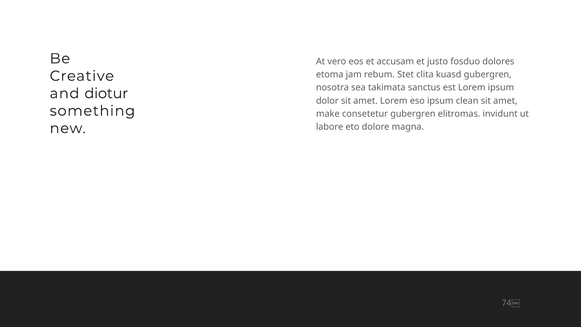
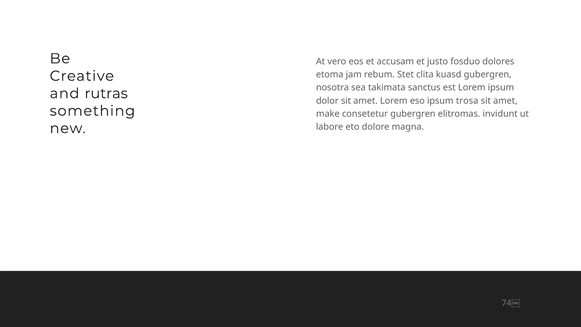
diotur: diotur -> rutras (106, 93)
clean: clean -> trosa (467, 101)
